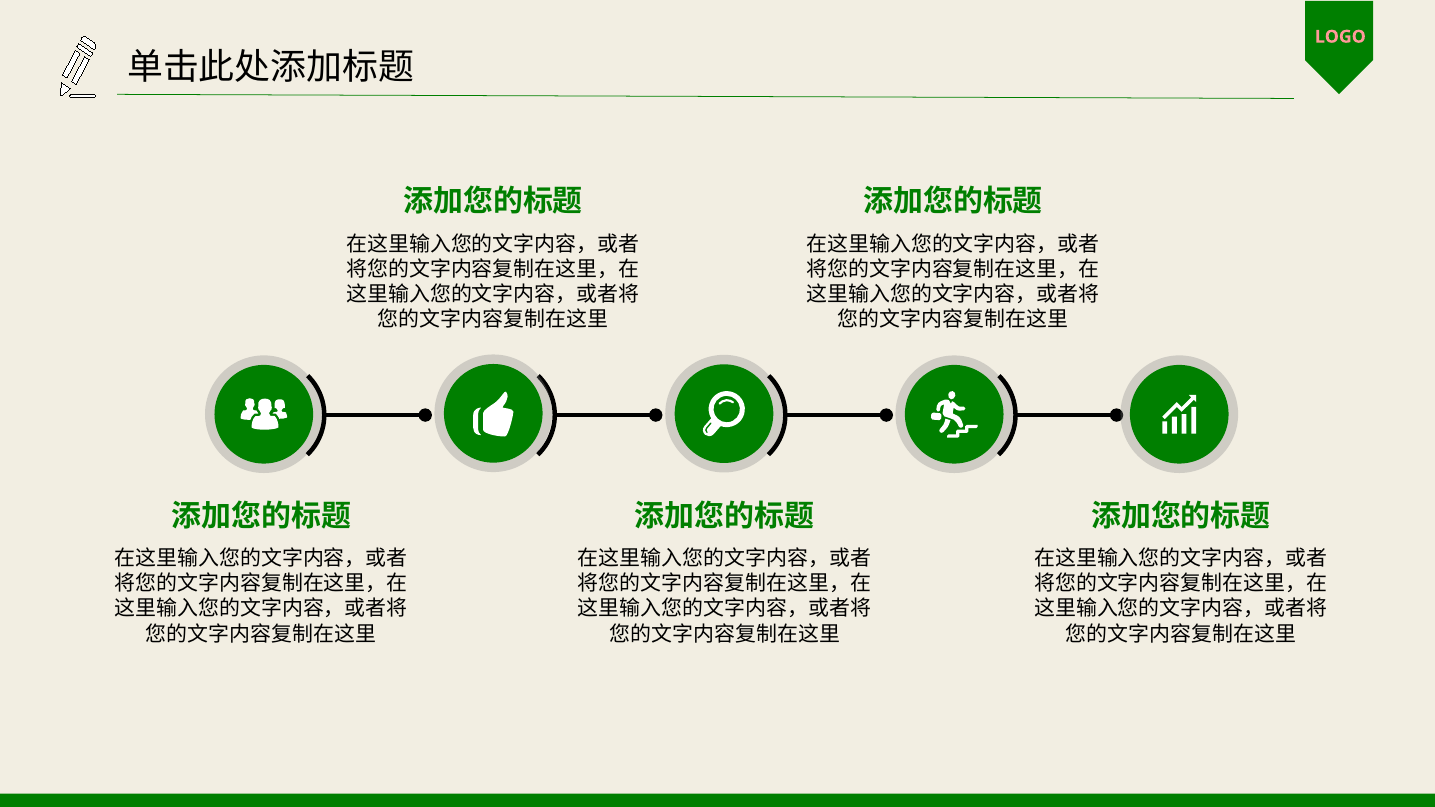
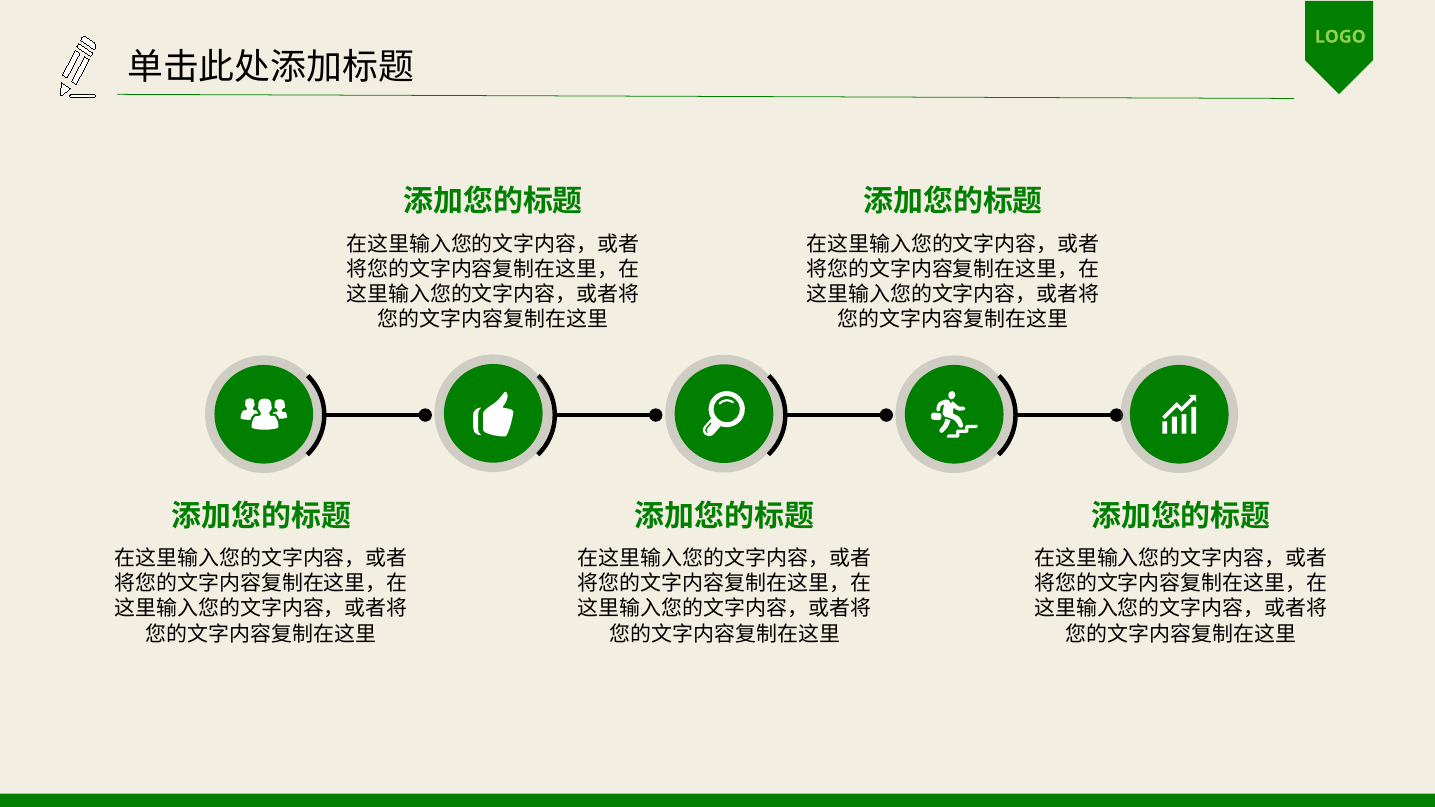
LOGO colour: pink -> light green (1340, 37)
